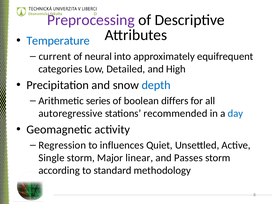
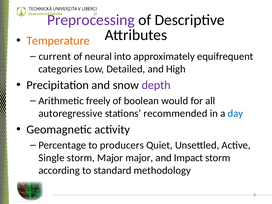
Temperature colour: blue -> orange (58, 41)
depth colour: blue -> purple (156, 85)
series: series -> freely (98, 101)
differs: differs -> would (175, 101)
Regression: Regression -> Percentage (62, 145)
influences: influences -> producers (122, 145)
Major linear: linear -> major (139, 158)
Passes: Passes -> Impact (189, 158)
